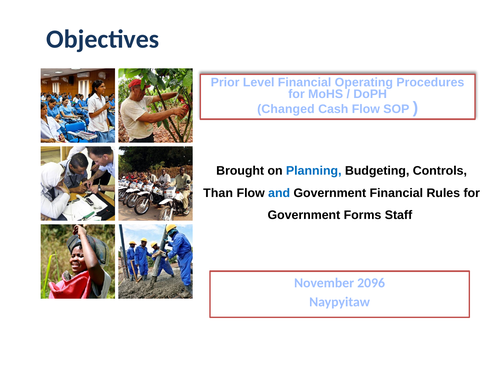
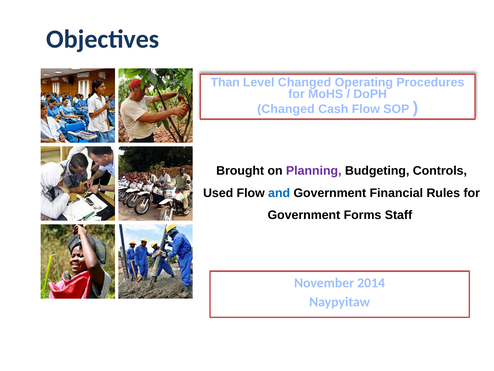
Prior: Prior -> Than (225, 82)
Level Financial: Financial -> Changed (305, 82)
Planning colour: blue -> purple (314, 170)
Than: Than -> Used (218, 193)
2096: 2096 -> 2014 (371, 282)
